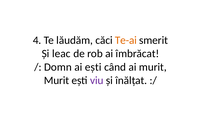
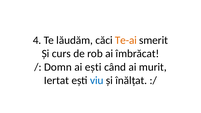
leac: leac -> curs (61, 54)
Murit: Murit -> Iertat (56, 80)
viu colour: purple -> blue (97, 80)
